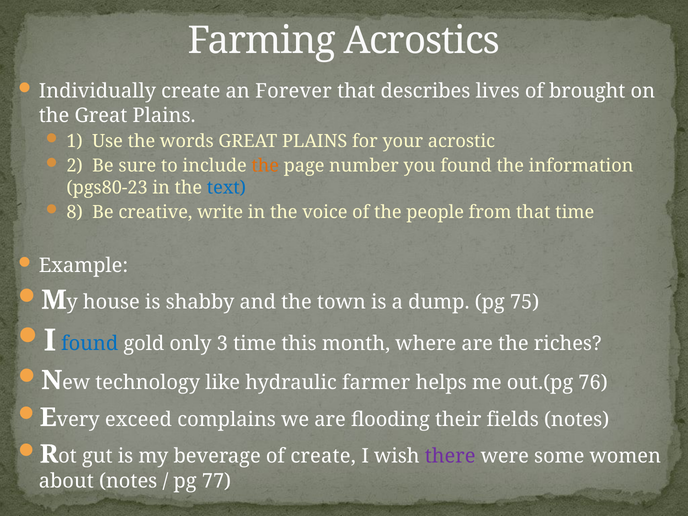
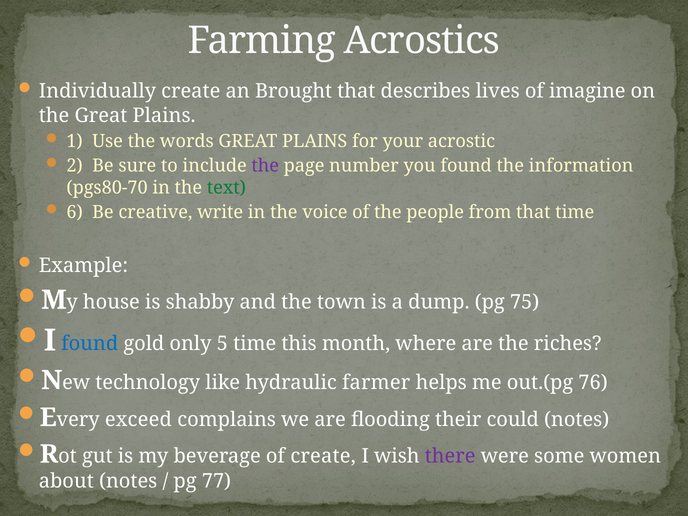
Forever: Forever -> Brought (294, 91)
brought: brought -> imagine (587, 91)
the colour: orange -> purple (265, 166)
pgs80-23: pgs80-23 -> pgs80-70 (107, 188)
text colour: blue -> green (226, 188)
8: 8 -> 6 (75, 212)
3: 3 -> 5 (222, 344)
fields: fields -> could (513, 419)
